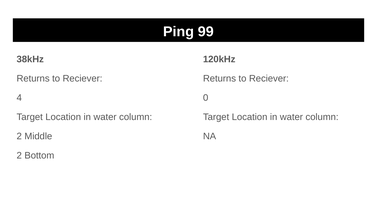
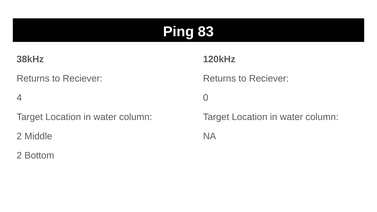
99: 99 -> 83 (206, 32)
